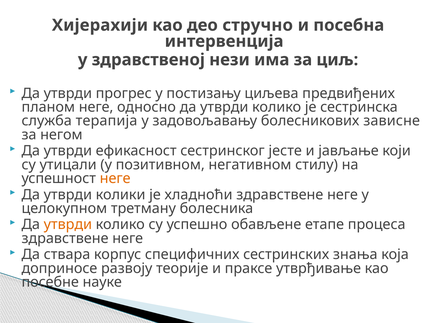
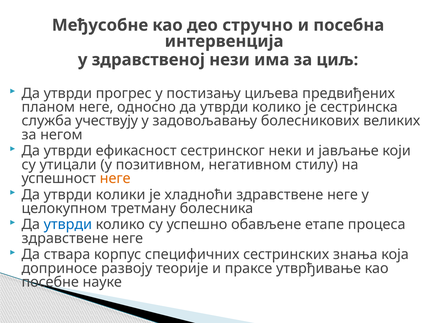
Хијерахији: Хијерахији -> Међусобне (100, 25)
терапија: терапија -> учествују (107, 121)
зависне: зависне -> великих (392, 121)
јесте: јесте -> неки (285, 151)
утврди colour: orange -> blue (68, 225)
